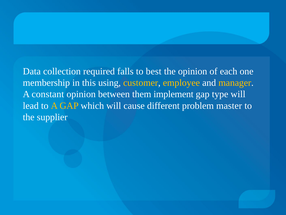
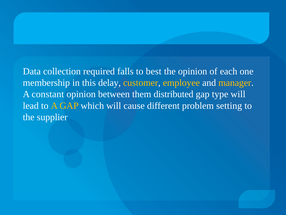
using: using -> delay (110, 83)
implement: implement -> distributed (174, 94)
master: master -> setting (229, 105)
